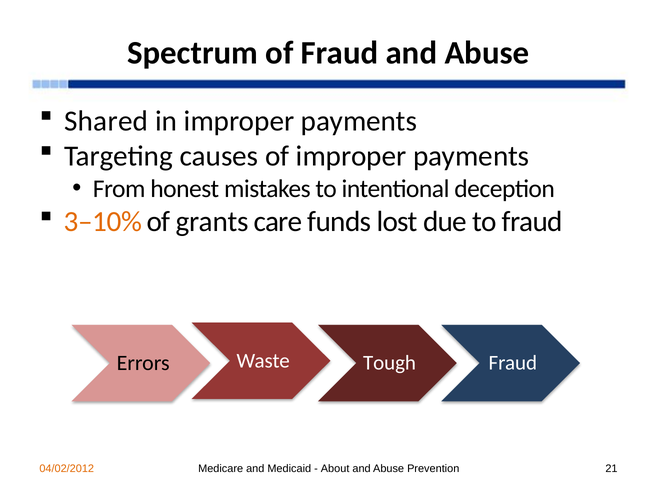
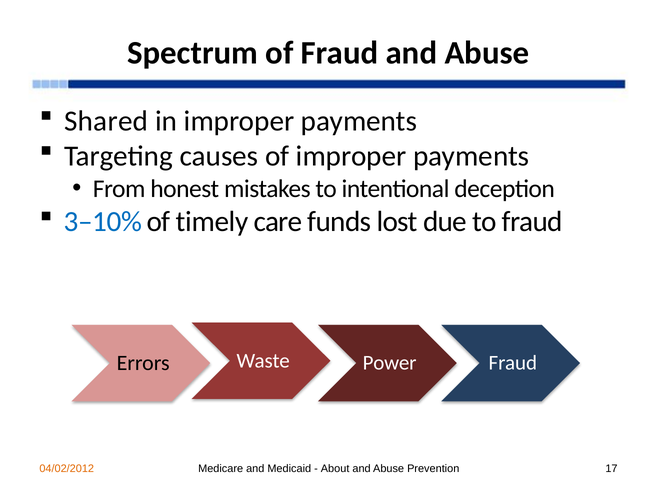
3–10% colour: orange -> blue (103, 222)
grants: grants -> timely (212, 222)
Tough: Tough -> Power (390, 363)
21: 21 -> 17 (611, 469)
